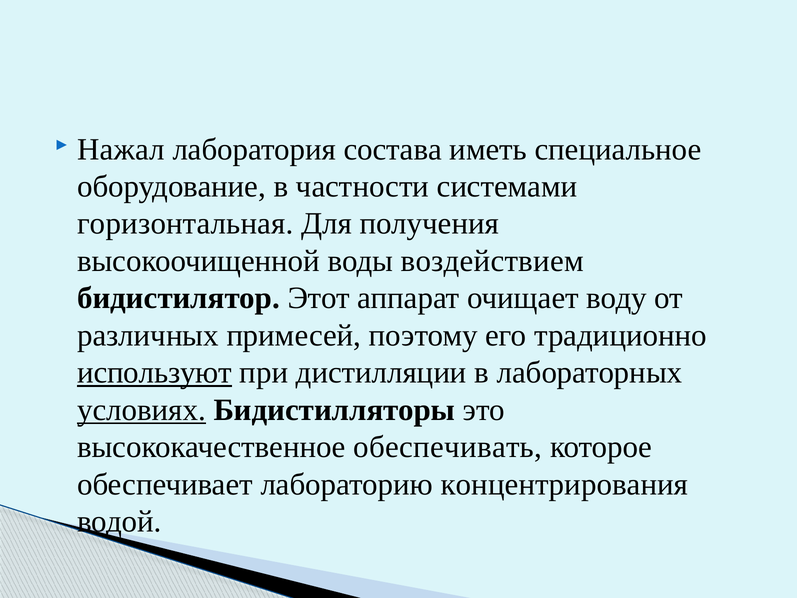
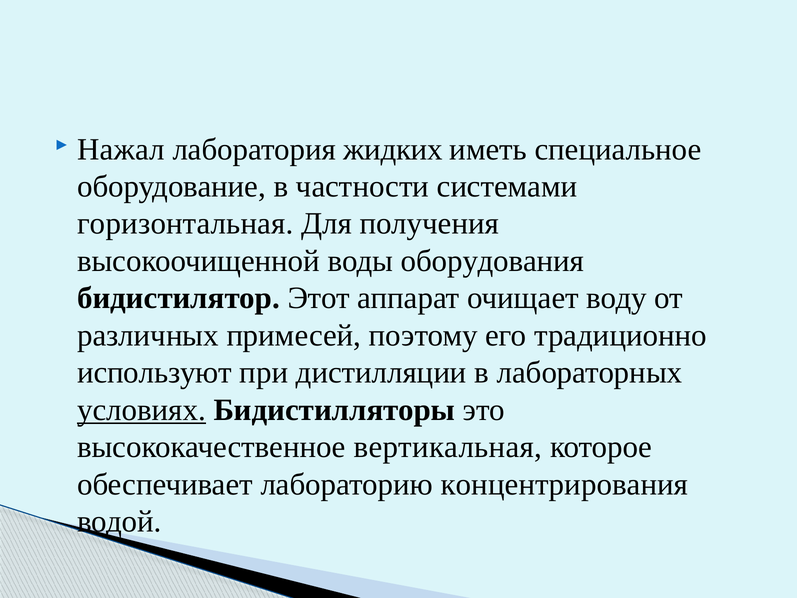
состава: состава -> жидких (393, 149)
воздействием: воздействием -> оборудования (492, 261)
используют underline: present -> none (155, 373)
обеспечивать: обеспечивать -> вертикальная (448, 447)
